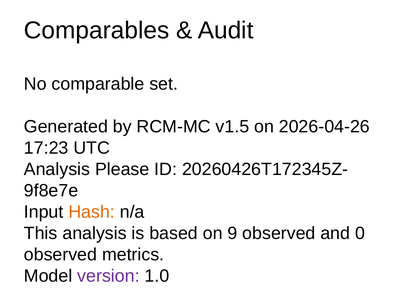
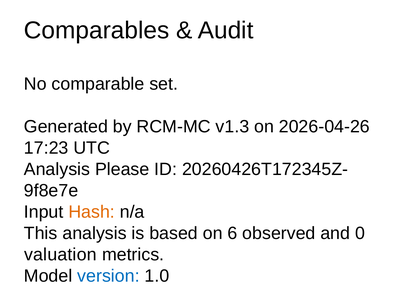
v1.5: v1.5 -> v1.3 (232, 127)
9: 9 -> 6 (232, 233)
observed: observed -> valuation (60, 255)
version colour: purple -> blue (108, 276)
